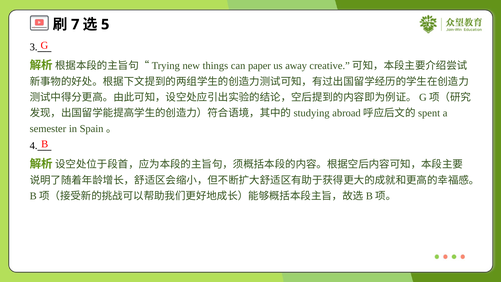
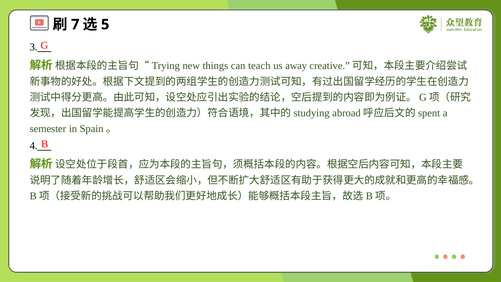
paper: paper -> teach (259, 66)
